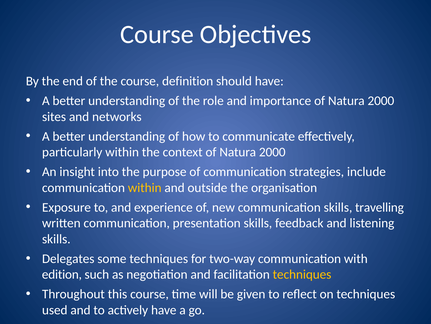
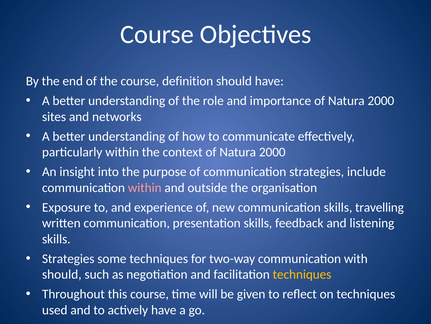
within colour: yellow -> pink (145, 187)
Delegates: Delegates -> Strategies (68, 258)
edition: edition -> should (62, 274)
